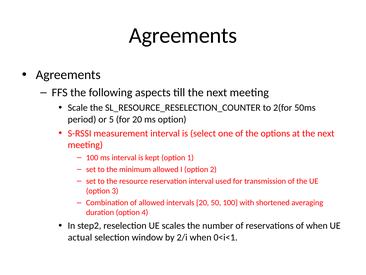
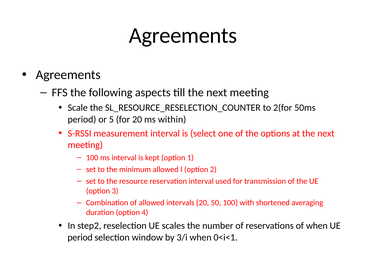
ms option: option -> within (172, 119)
actual: actual -> period (80, 237)
2/i: 2/i -> 3/i (182, 237)
